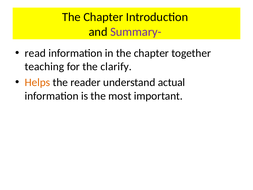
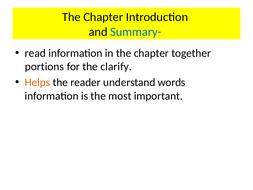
Summary- colour: purple -> blue (136, 32)
teaching: teaching -> portions (44, 67)
actual: actual -> words (172, 82)
